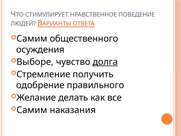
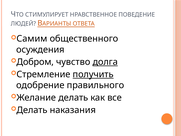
Выборе: Выборе -> Добром (35, 62)
получить underline: none -> present (93, 74)
Самим: Самим -> Делать (32, 110)
